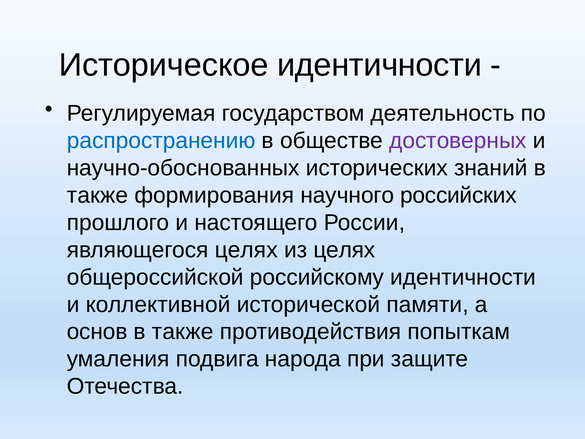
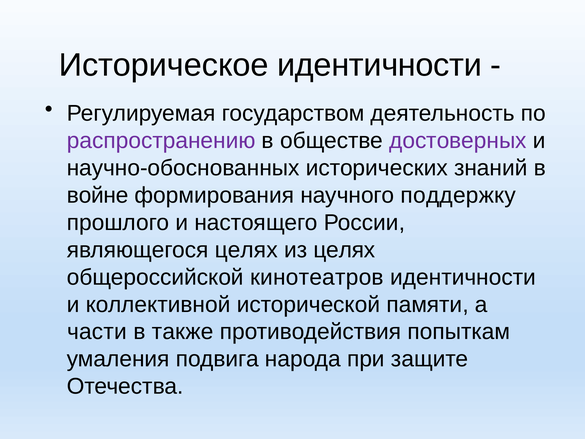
распространению colour: blue -> purple (161, 140)
также: также -> войне (98, 195)
российских: российских -> поддержку (458, 195)
российскому: российскому -> кинотеатров (317, 277)
основ: основ -> части (97, 332)
